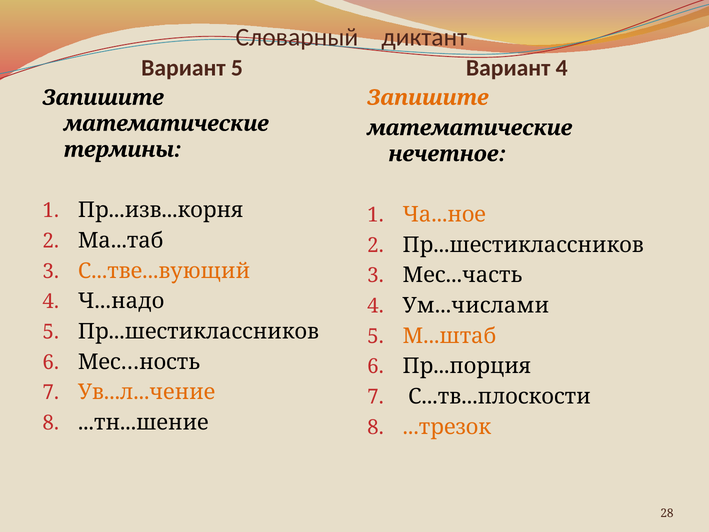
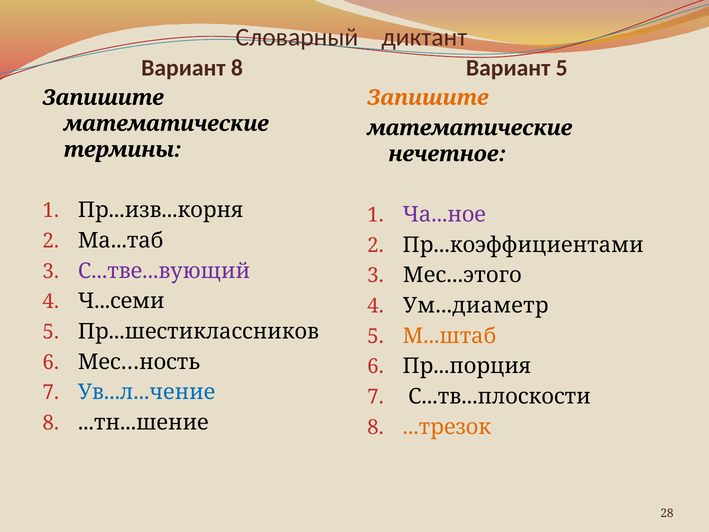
Вариант 5: 5 -> 8 (237, 68)
Вариант 4: 4 -> 5 (562, 68)
Ча...ное colour: orange -> purple (444, 215)
2 Пр...шестиклассников: Пр...шестиклассников -> Пр...коэффициентами (523, 245)
С...тве...вующий colour: orange -> purple (164, 271)
Мес...часть: Мес...часть -> Мес...этого (462, 275)
Ч...надо: Ч...надо -> Ч...семи (121, 301)
Ум...числами: Ум...числами -> Ум...диаметр (476, 305)
Ув...л...чение colour: orange -> blue (147, 392)
